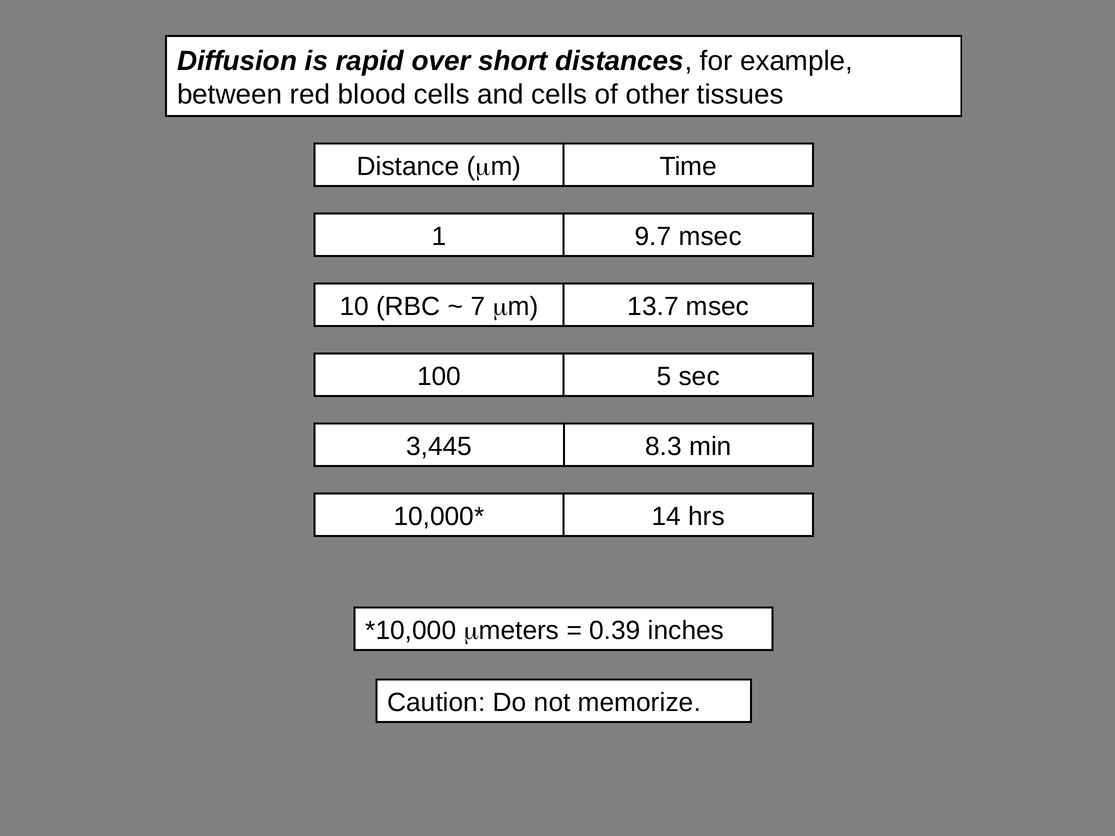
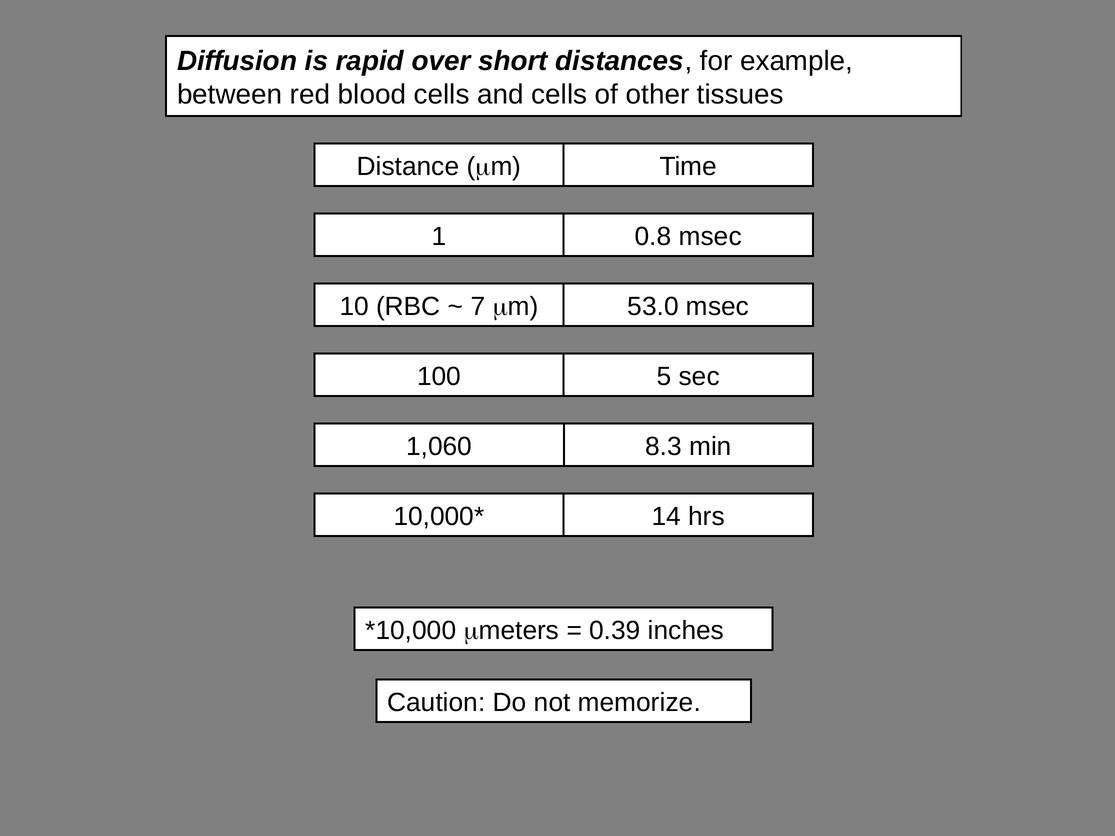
9.7: 9.7 -> 0.8 (653, 237)
13.7: 13.7 -> 53.0 (653, 307)
3,445: 3,445 -> 1,060 (439, 447)
